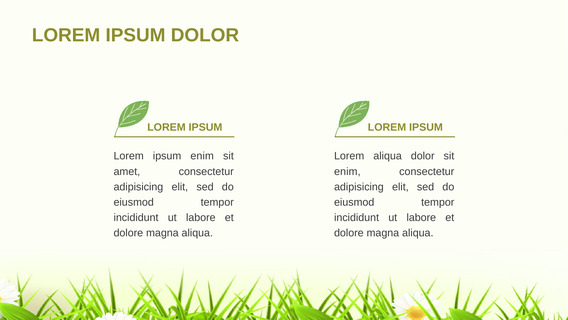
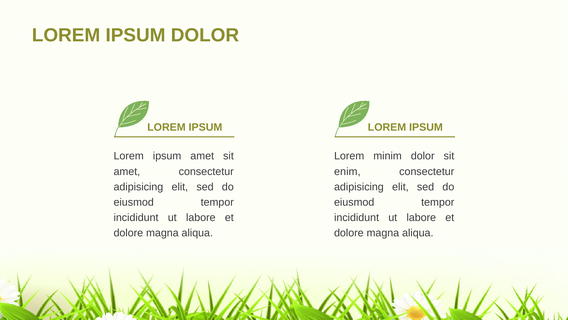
ipsum enim: enim -> amet (202, 156)
Lorem aliqua: aliqua -> minim (388, 156)
